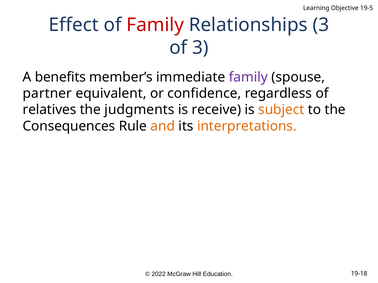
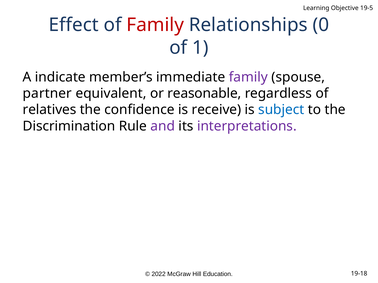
Relationships 3: 3 -> 0 (321, 25)
of 3: 3 -> 1 (200, 48)
benefits: benefits -> indicate (60, 77)
confidence: confidence -> reasonable (204, 94)
judgments: judgments -> confidence (139, 110)
subject colour: orange -> blue (281, 110)
Consequences: Consequences -> Discrimination (69, 126)
and colour: orange -> purple (163, 126)
interpretations colour: orange -> purple (247, 126)
